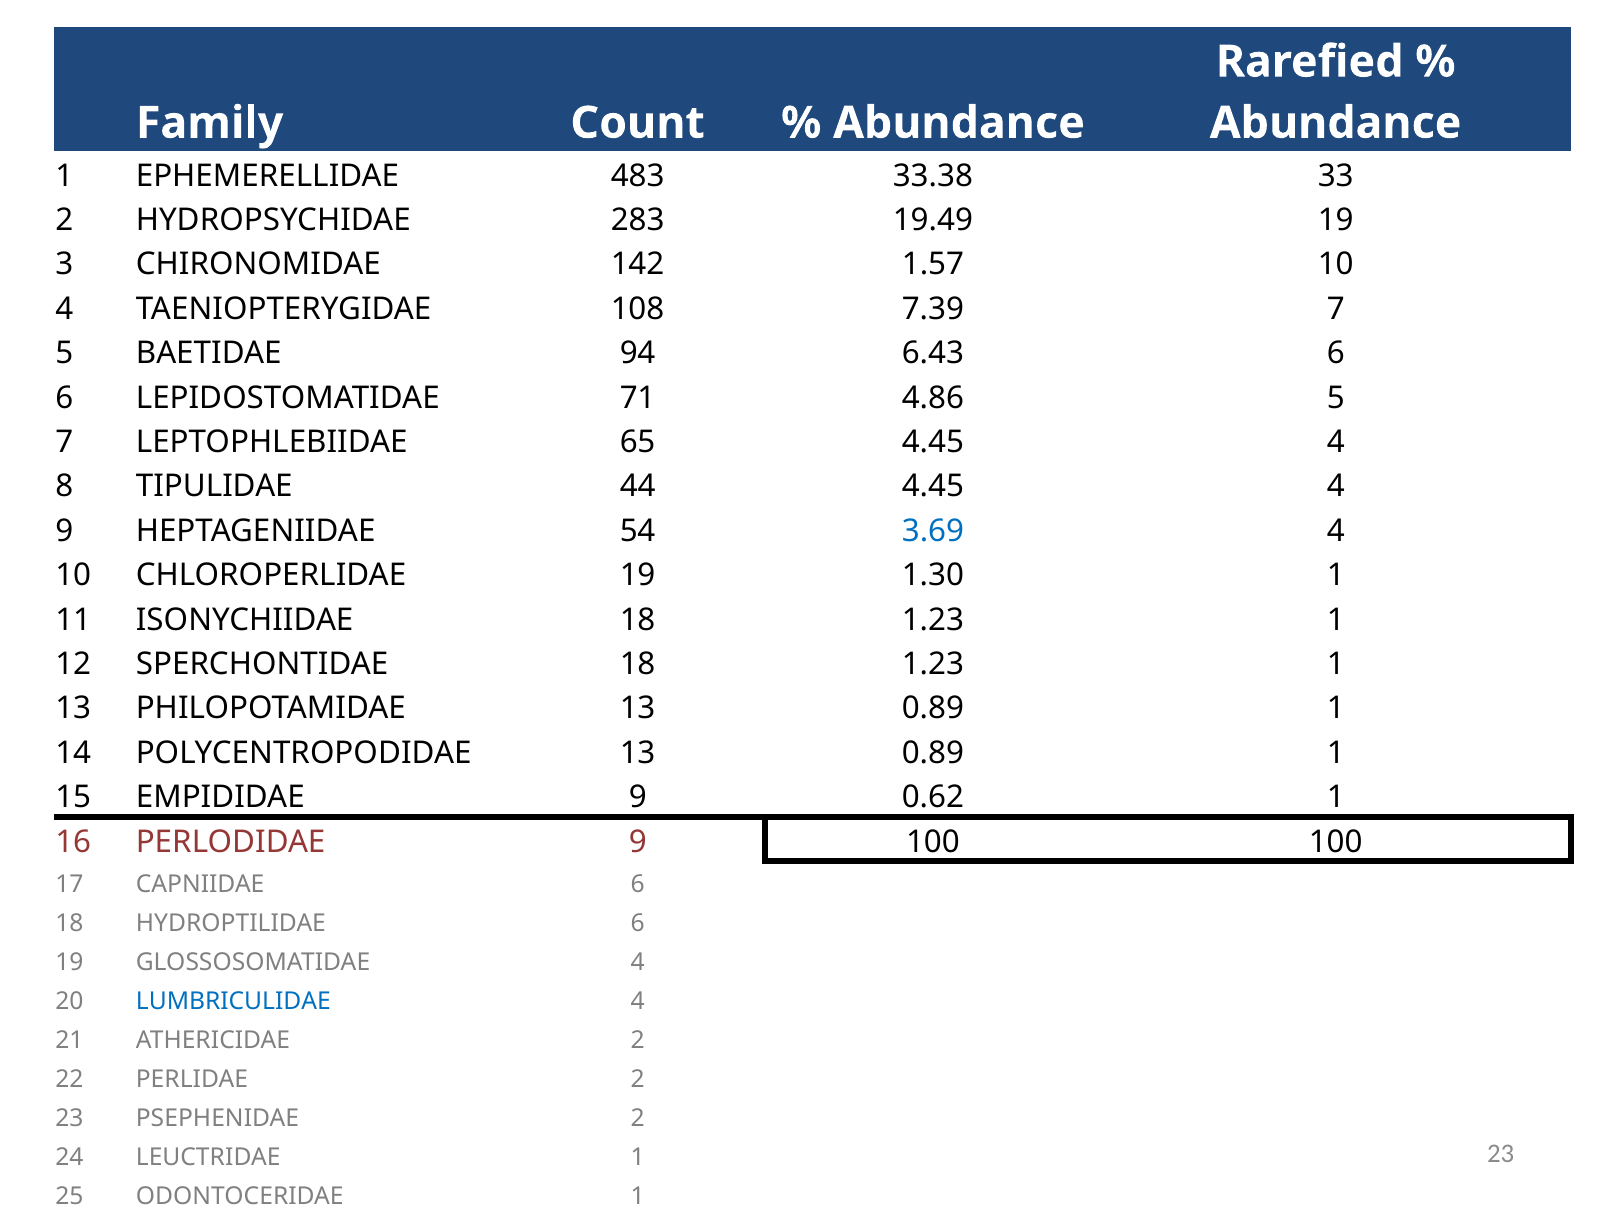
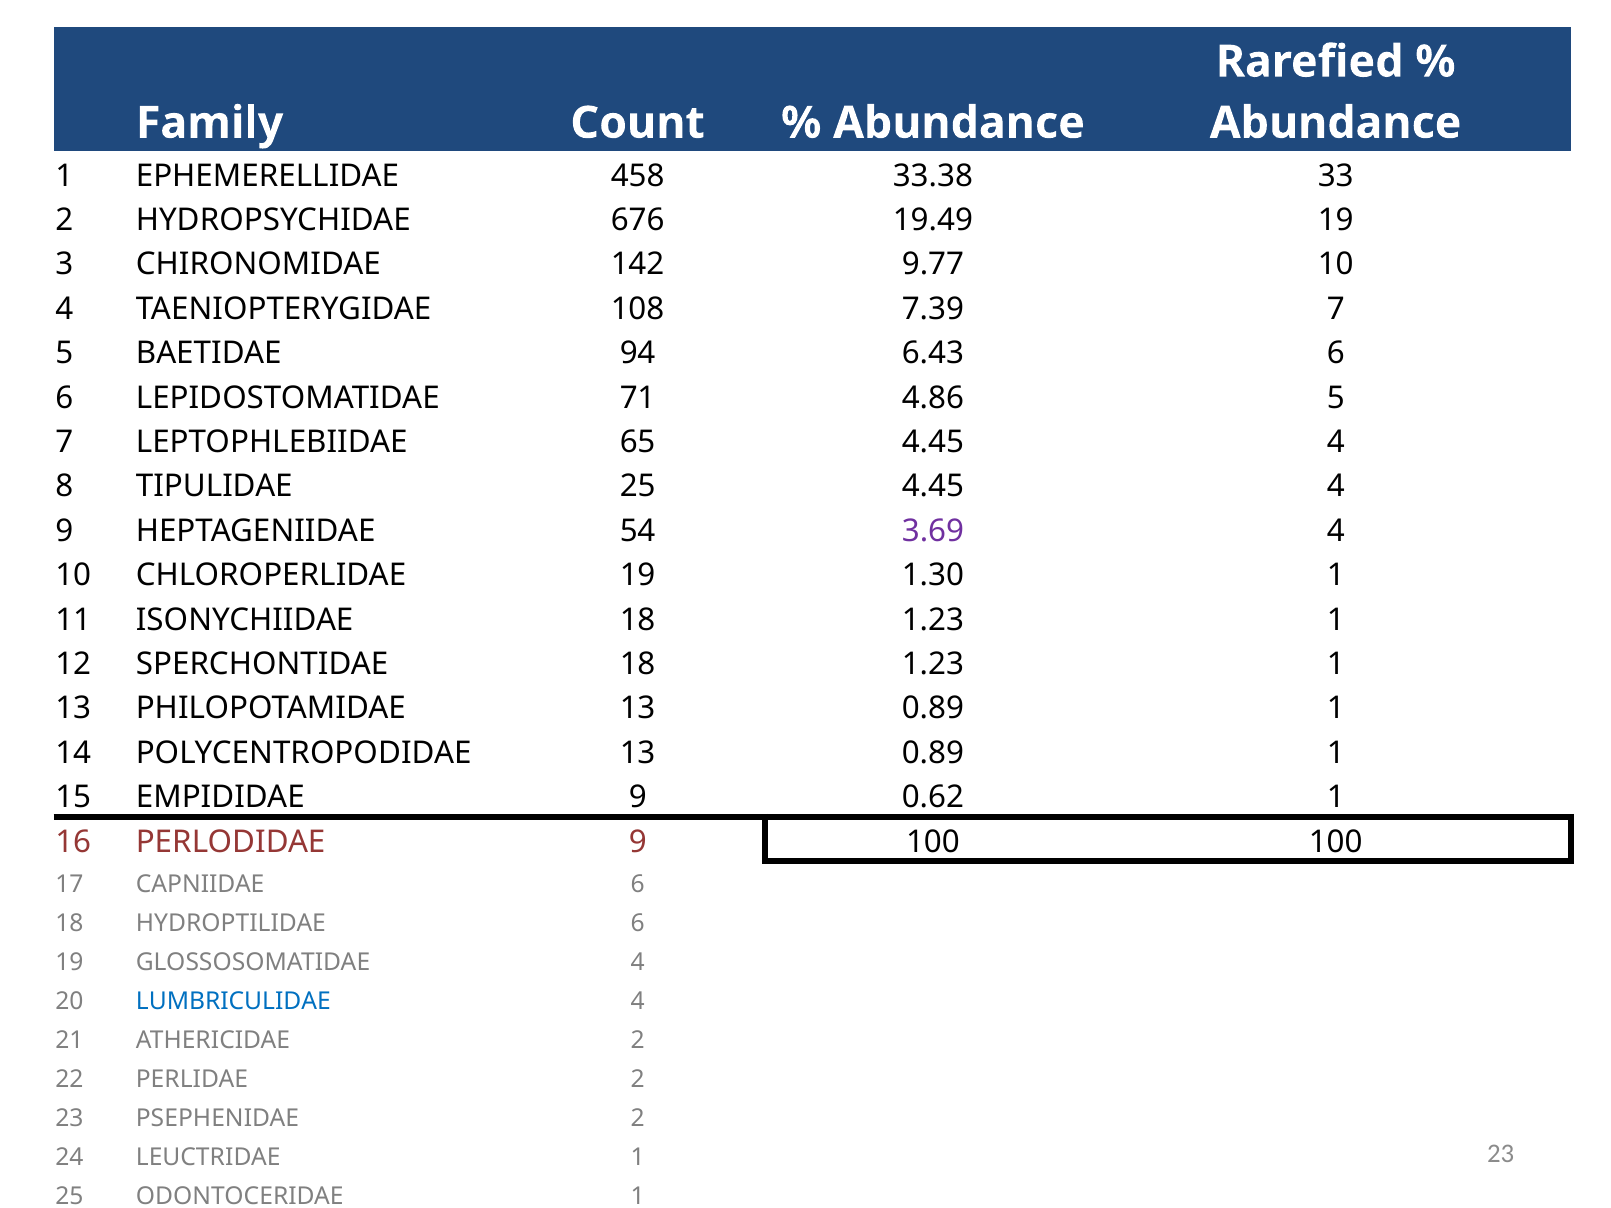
483: 483 -> 458 (638, 176)
283: 283 -> 676 (638, 220)
1.57: 1.57 -> 9.77 (933, 265)
TIPULIDAE 44: 44 -> 25 (638, 487)
3.69 colour: blue -> purple (933, 531)
